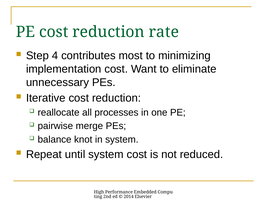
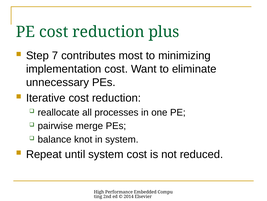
rate: rate -> plus (164, 32)
4: 4 -> 7 (55, 55)
